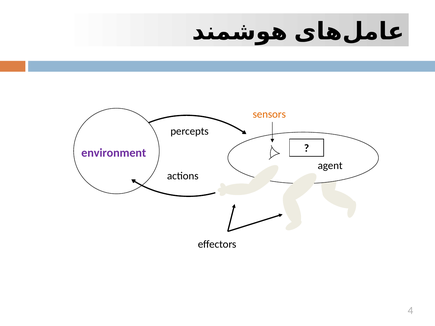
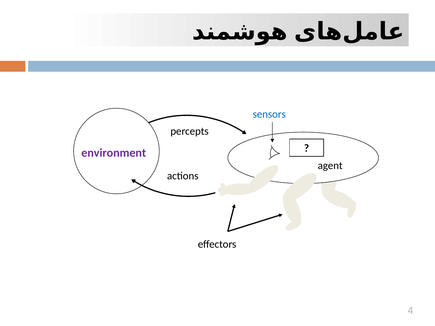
sensors colour: orange -> blue (269, 114)
